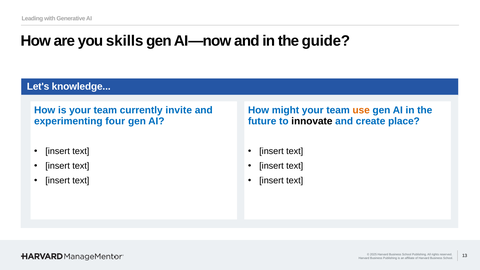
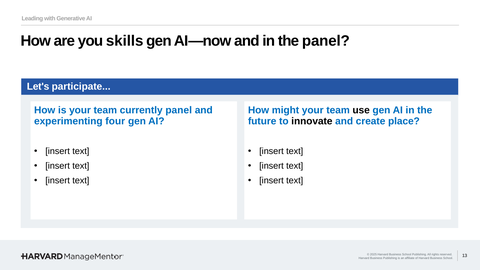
the guide: guide -> panel (326, 41)
knowledge: knowledge -> participate (81, 86)
currently invite: invite -> panel (179, 110)
use colour: orange -> black (361, 110)
